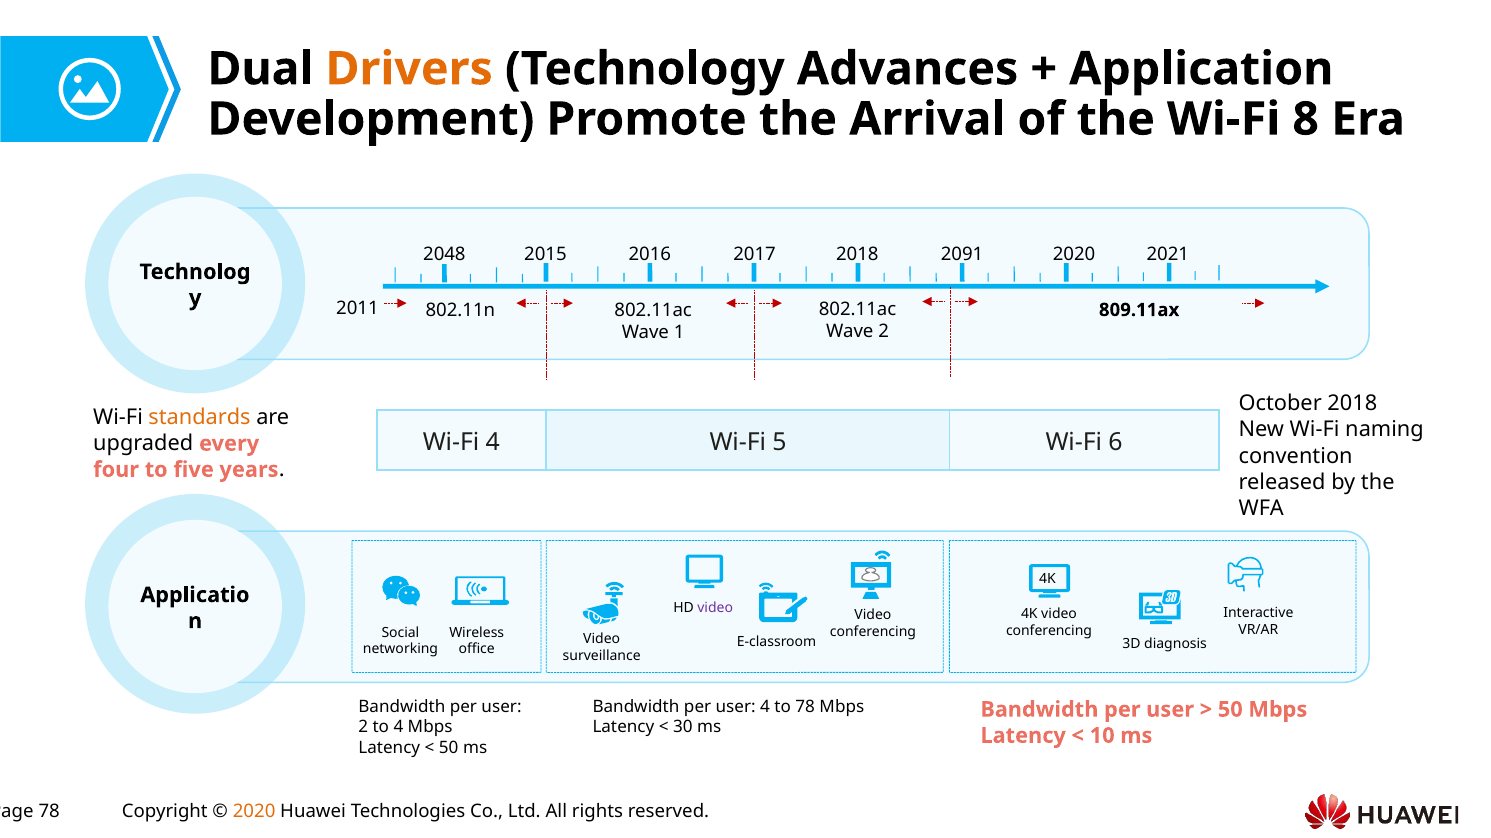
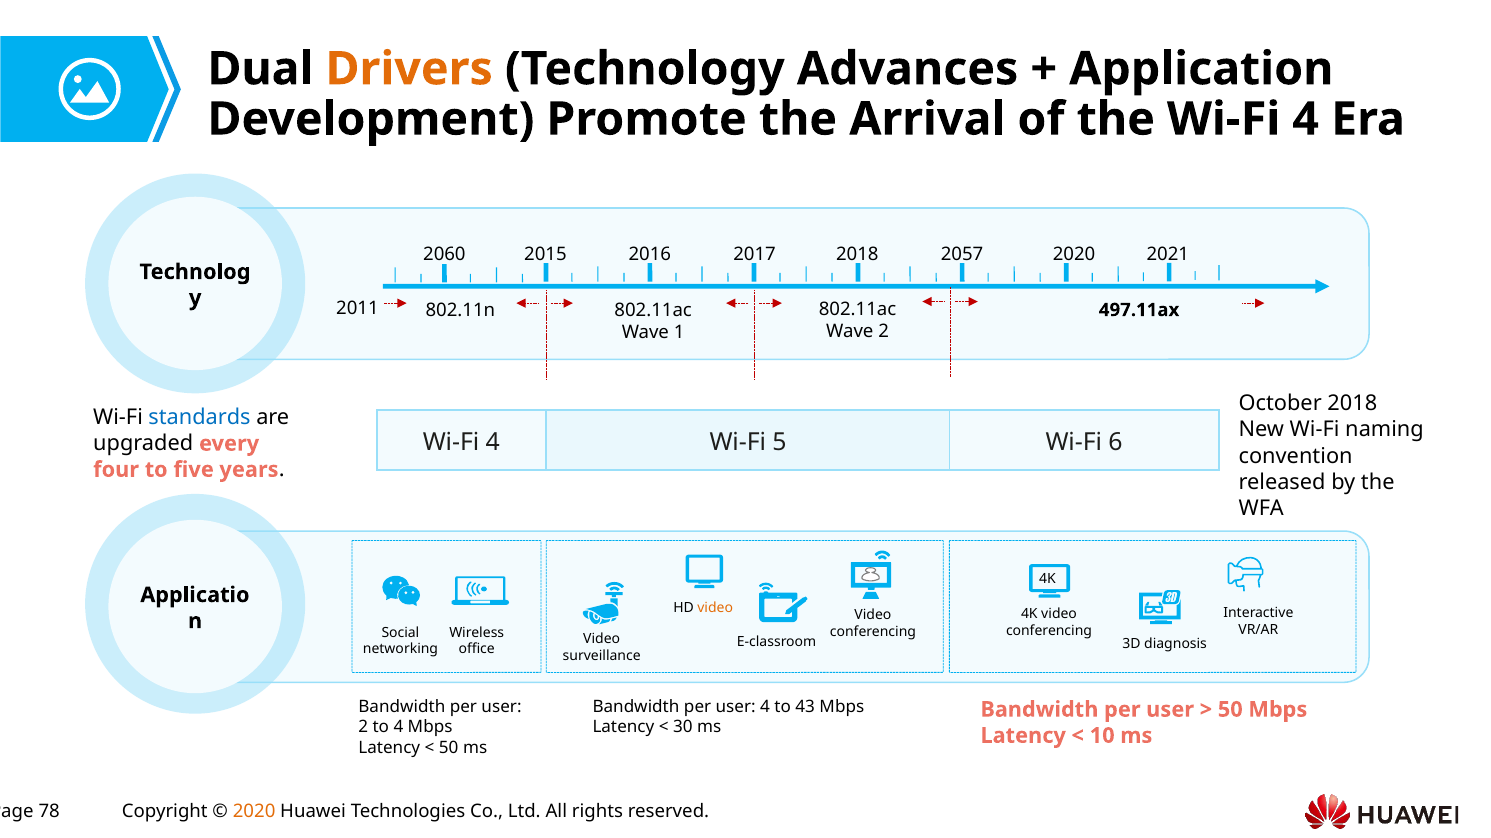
the Wi-Fi 8: 8 -> 4 (1306, 119)
2048: 2048 -> 2060 (444, 255)
2091: 2091 -> 2057 (962, 255)
809.11ax: 809.11ax -> 497.11ax (1139, 310)
standards colour: orange -> blue (199, 418)
video colour: purple -> orange (715, 608)
to 78: 78 -> 43 (805, 707)
